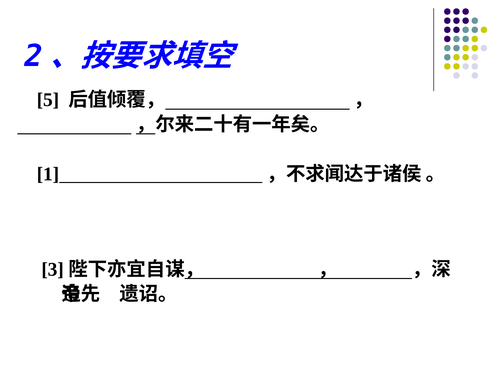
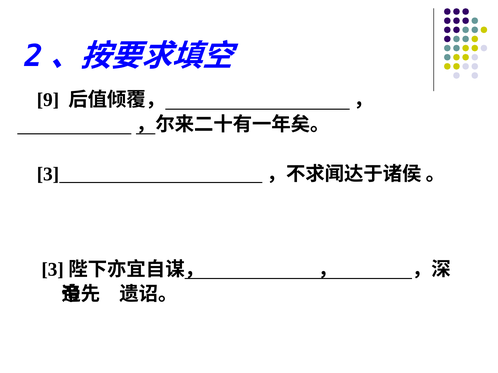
5: 5 -> 9 (48, 100)
1: 1 -> 3 (48, 174)
